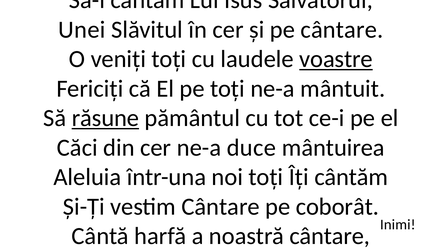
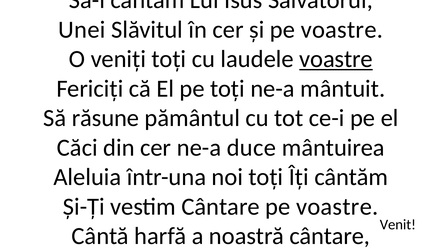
și pe cântare: cântare -> voastre (342, 30)
răsune underline: present -> none (105, 118)
coborât: coborât -> voastre (337, 206)
Inimi: Inimi -> Venit (398, 224)
